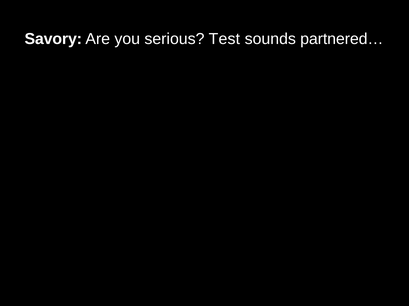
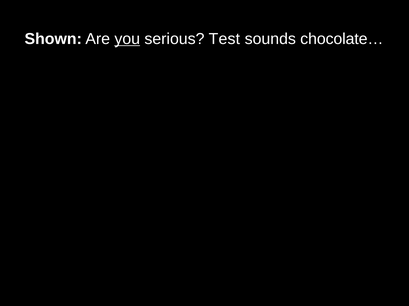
Savory: Savory -> Shown (53, 39)
you underline: none -> present (127, 39)
partnered…: partnered… -> chocolate… (342, 39)
